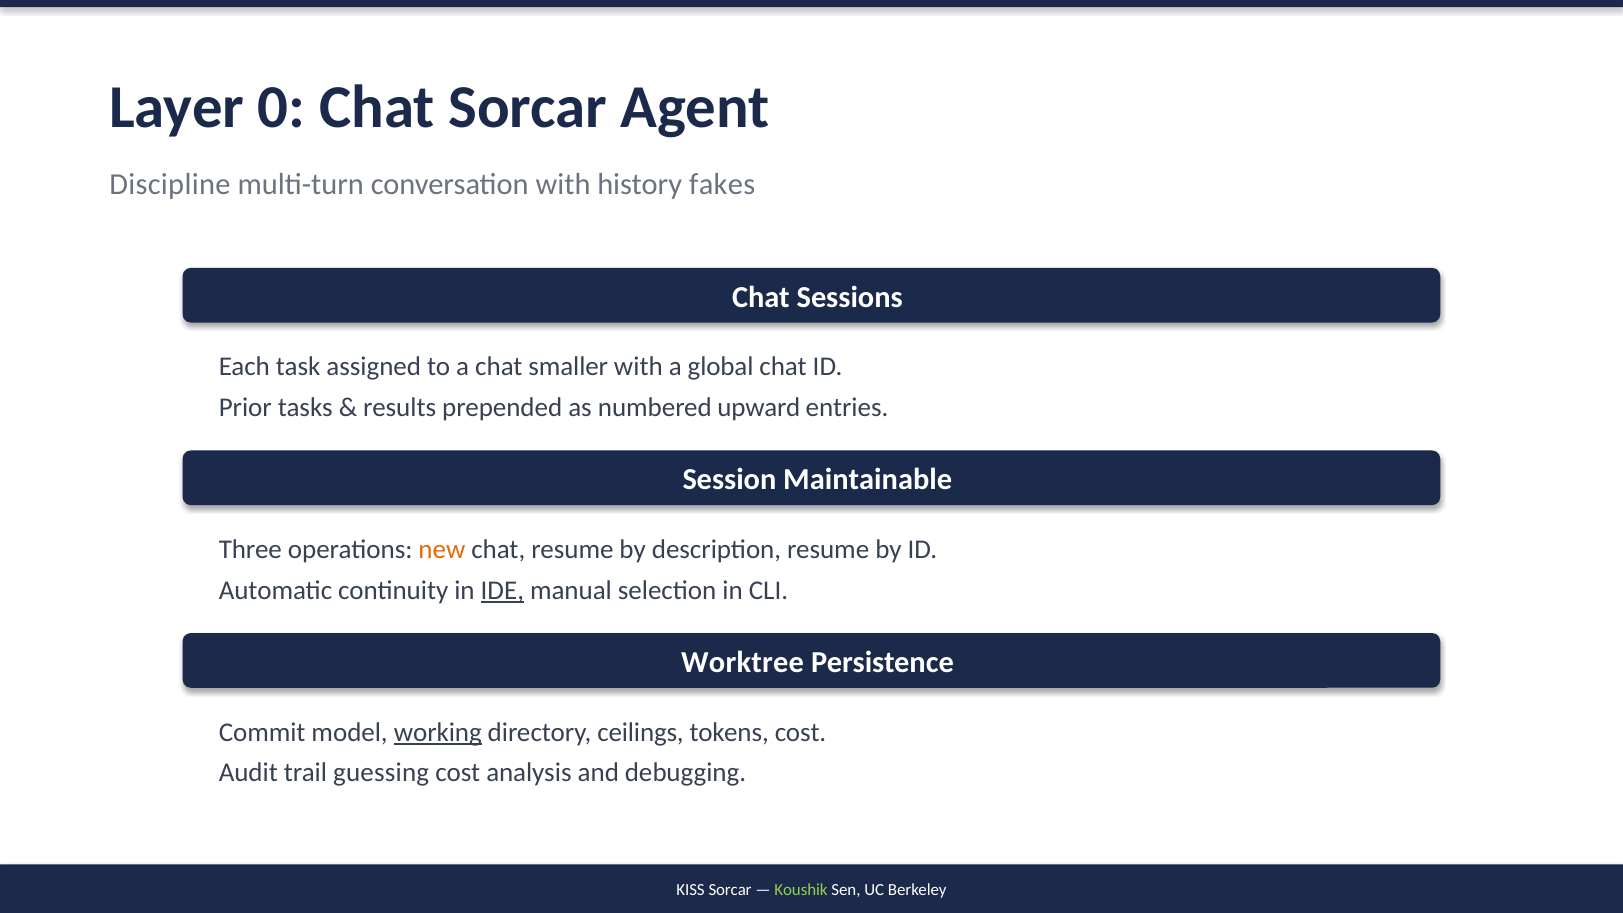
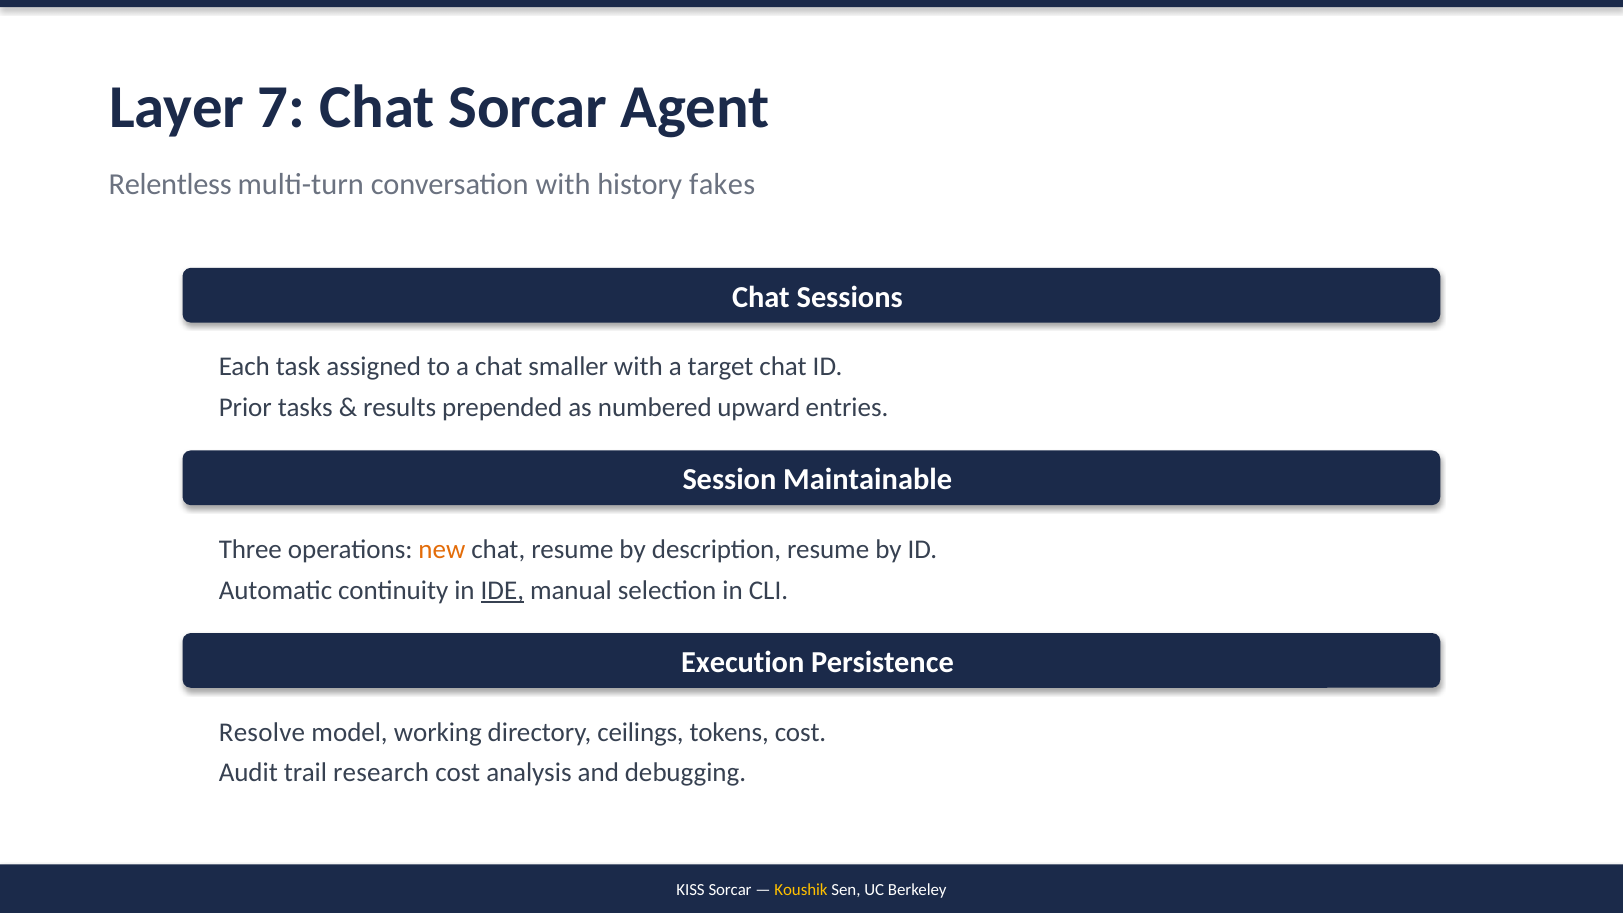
0: 0 -> 7 (282, 108)
Discipline: Discipline -> Relentless (170, 185)
global: global -> target (721, 367)
Worktree: Worktree -> Execution (743, 662)
Commit: Commit -> Resolve (262, 732)
working underline: present -> none (438, 732)
guessing: guessing -> research (381, 773)
Koushik colour: light green -> yellow (801, 890)
